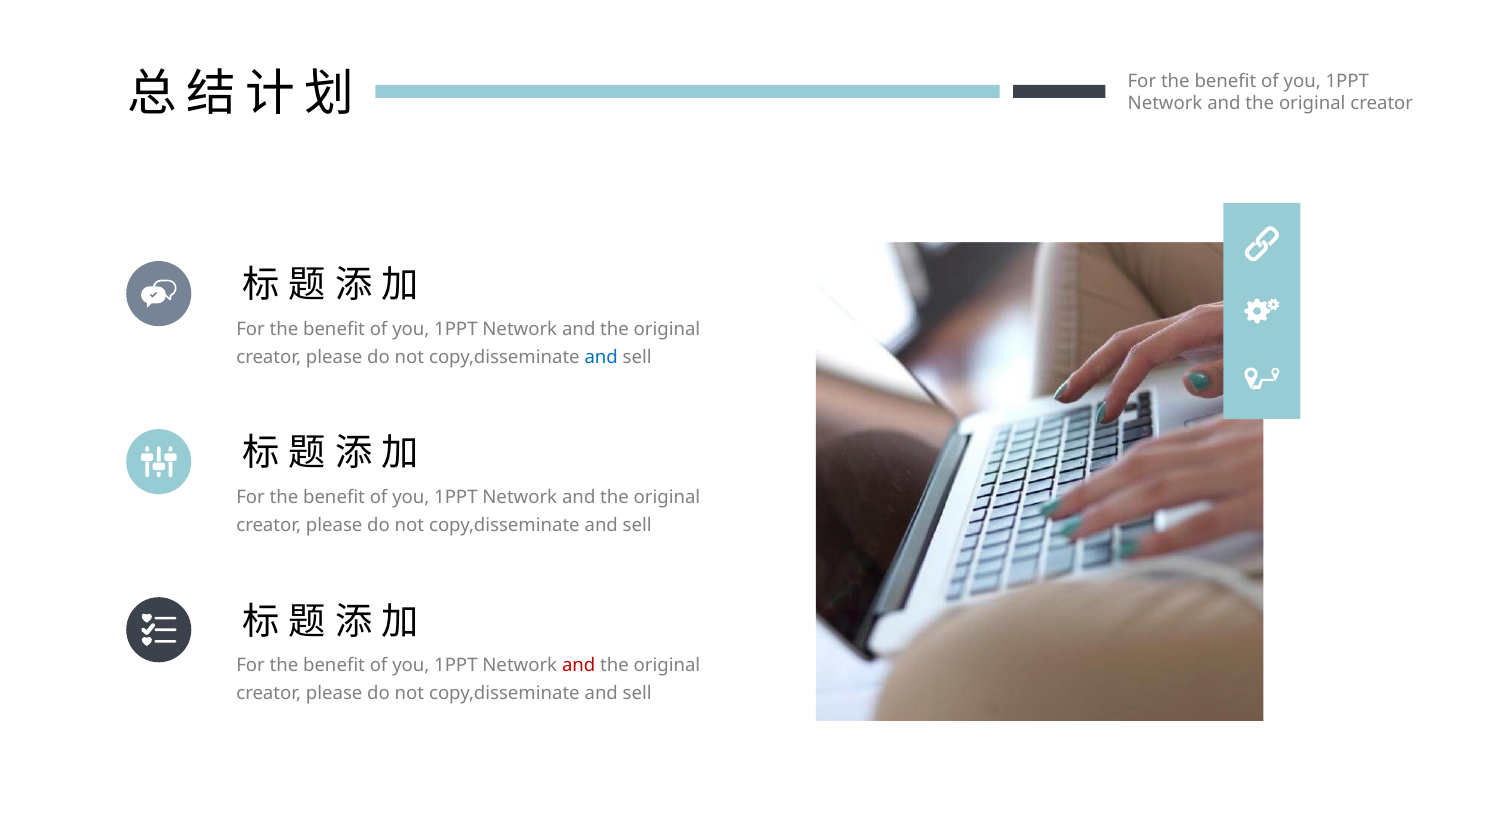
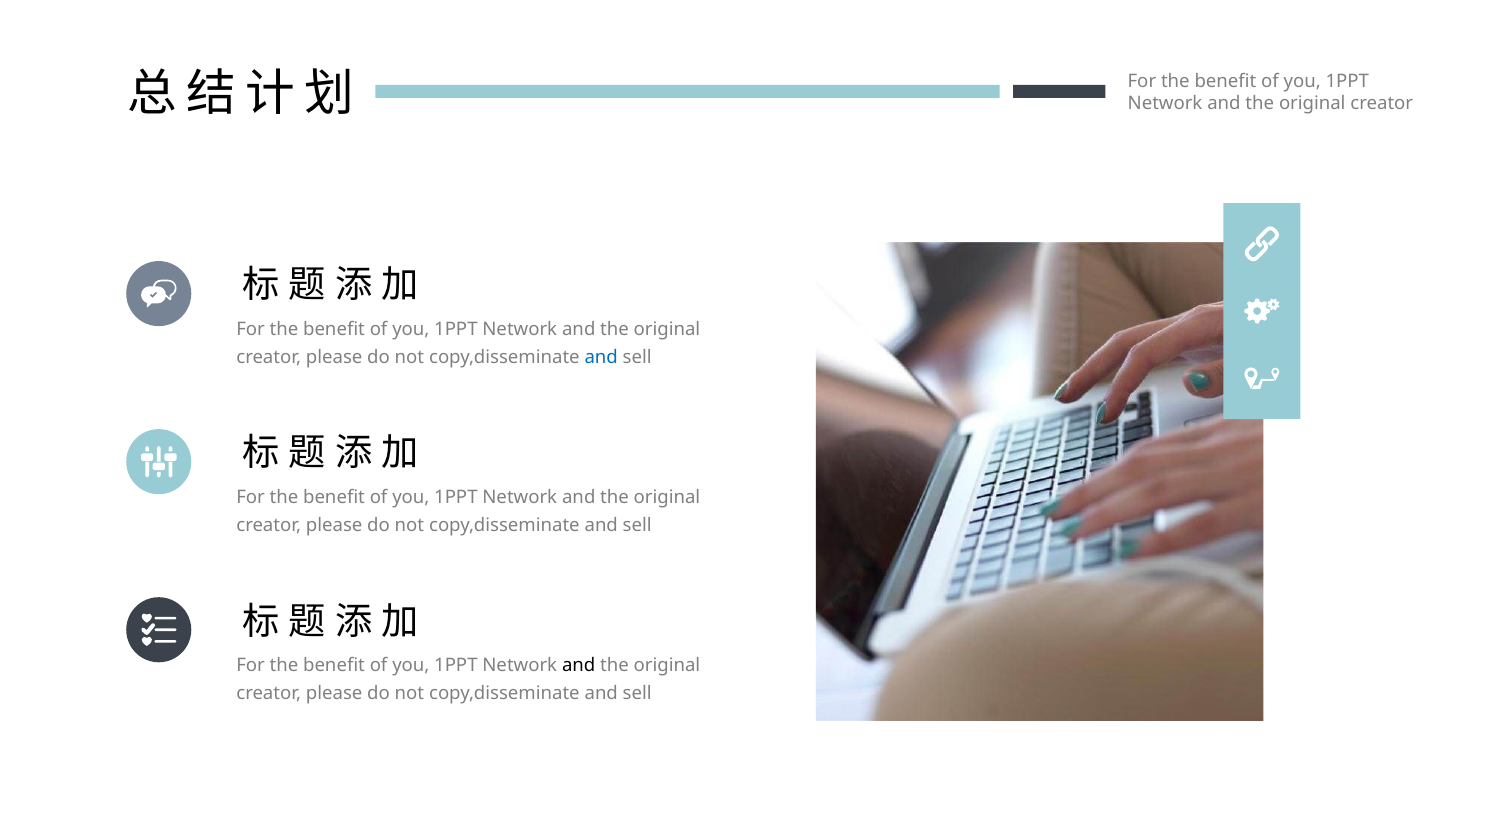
and colour: red -> black (579, 665)
